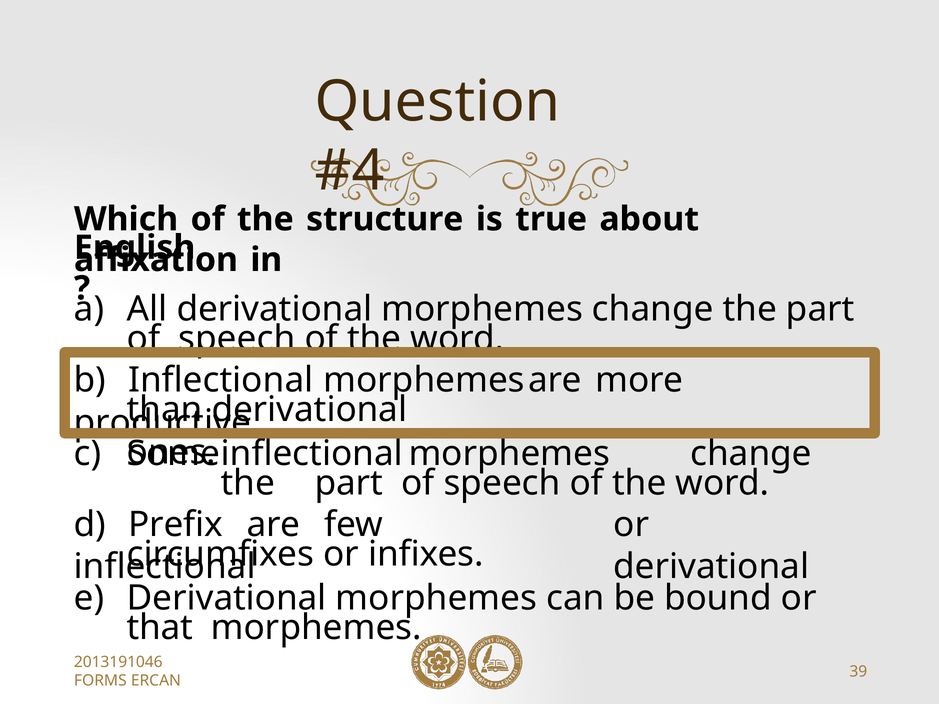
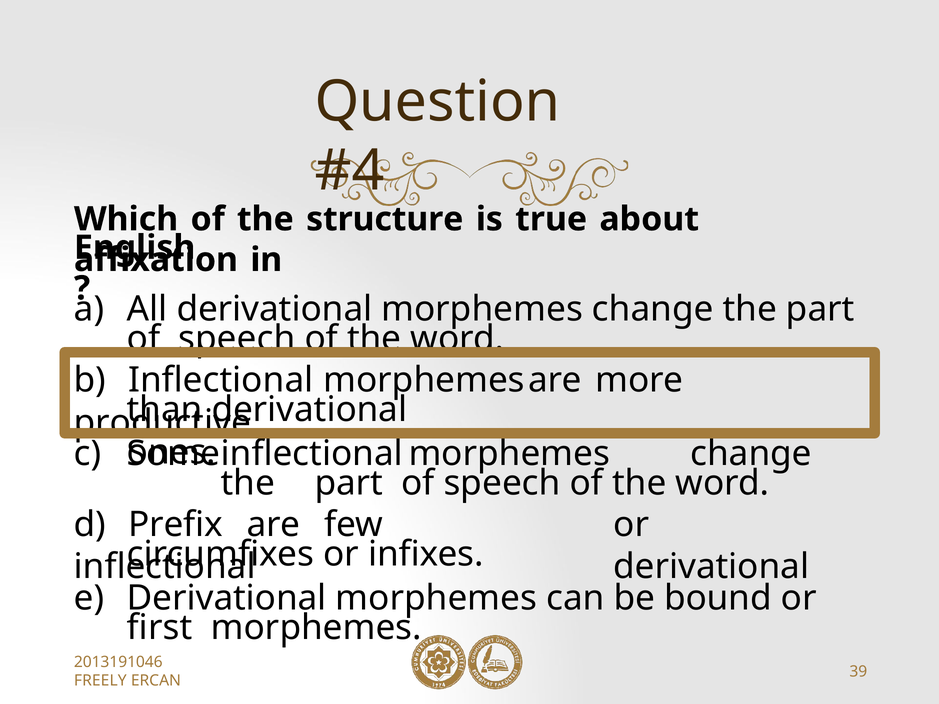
that: that -> first (160, 628)
FORMS: FORMS -> FREELY (100, 681)
